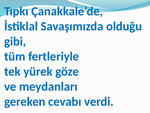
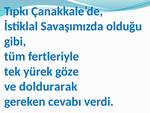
meydanları: meydanları -> doldurarak (48, 86)
